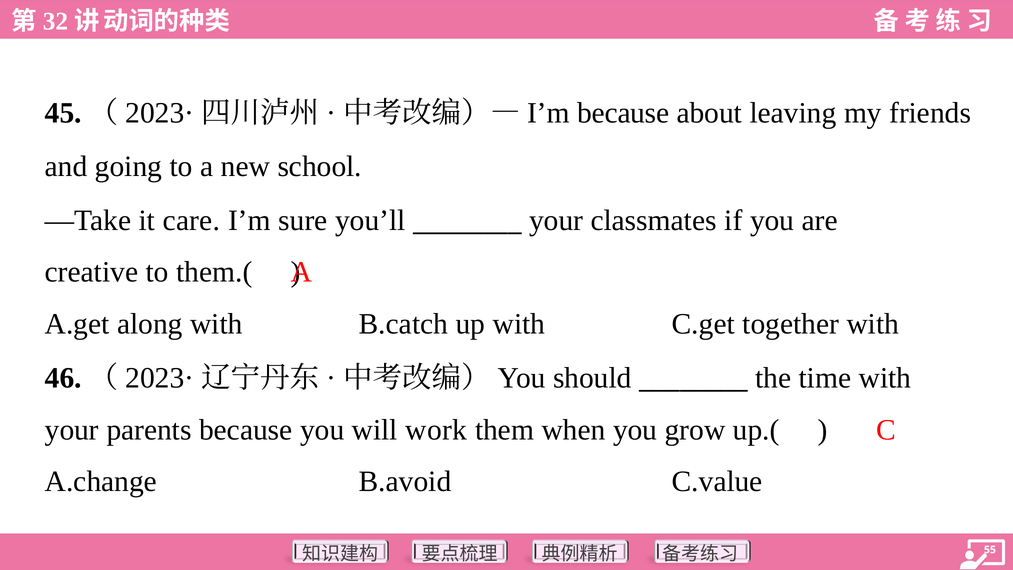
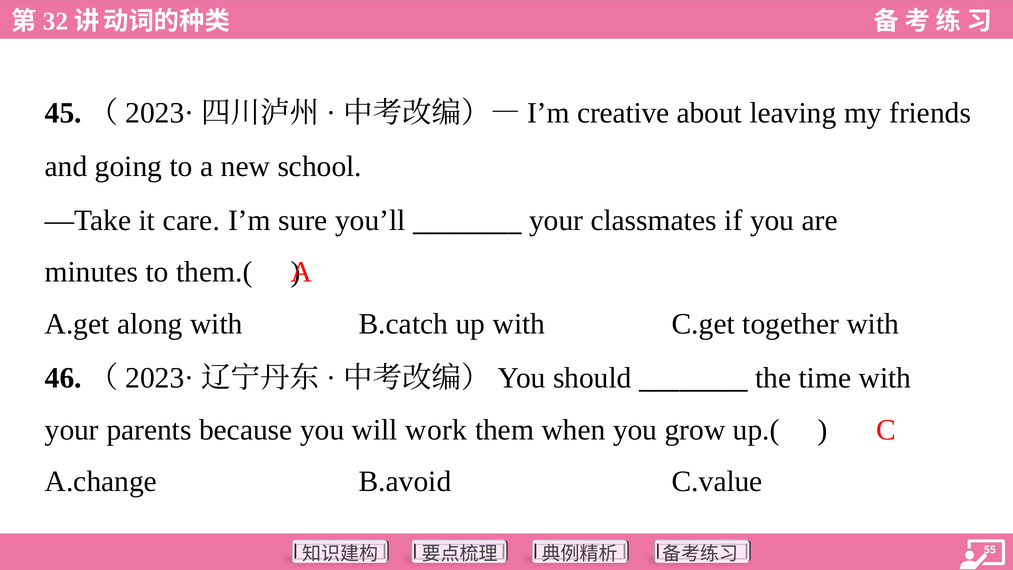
because: because -> creative (623, 113)
creative: creative -> minutes (91, 272)
